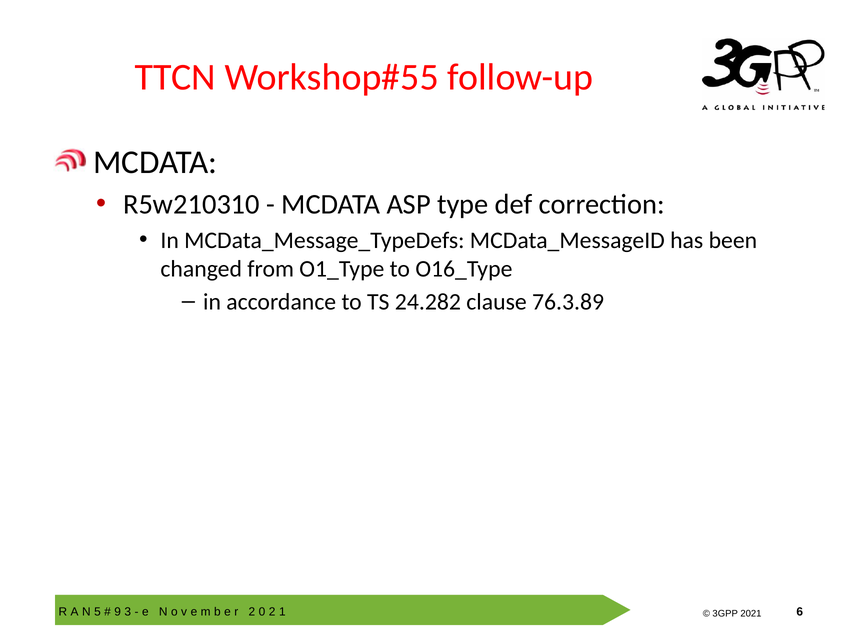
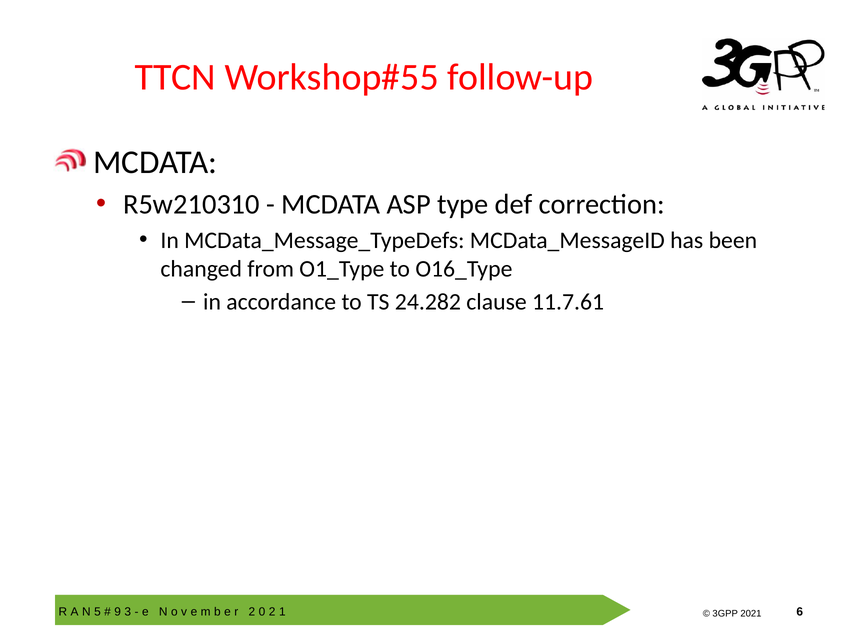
76.3.89: 76.3.89 -> 11.7.61 (568, 302)
